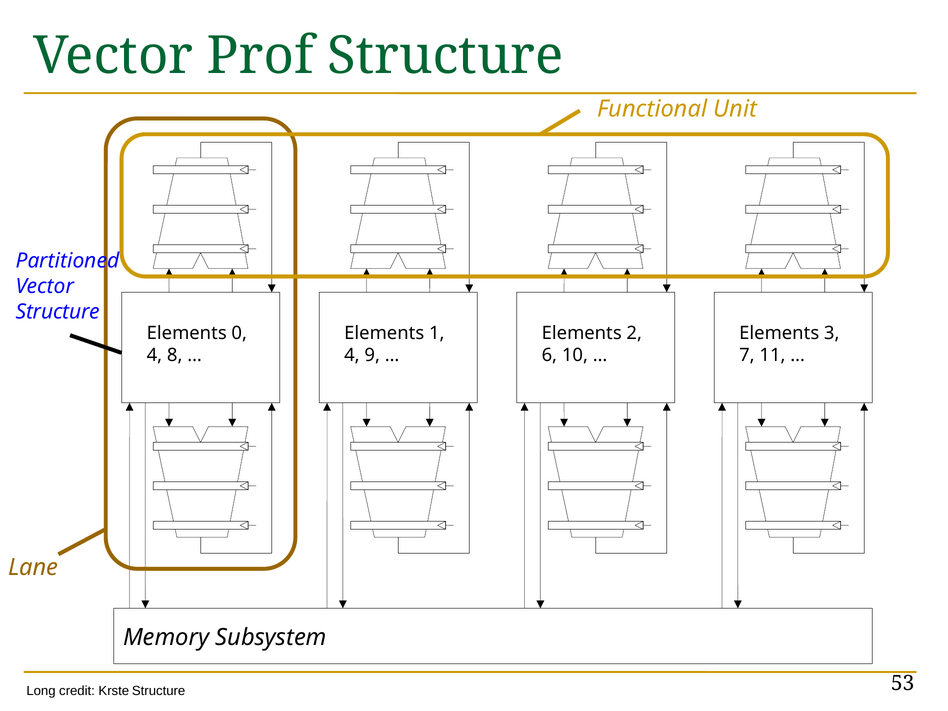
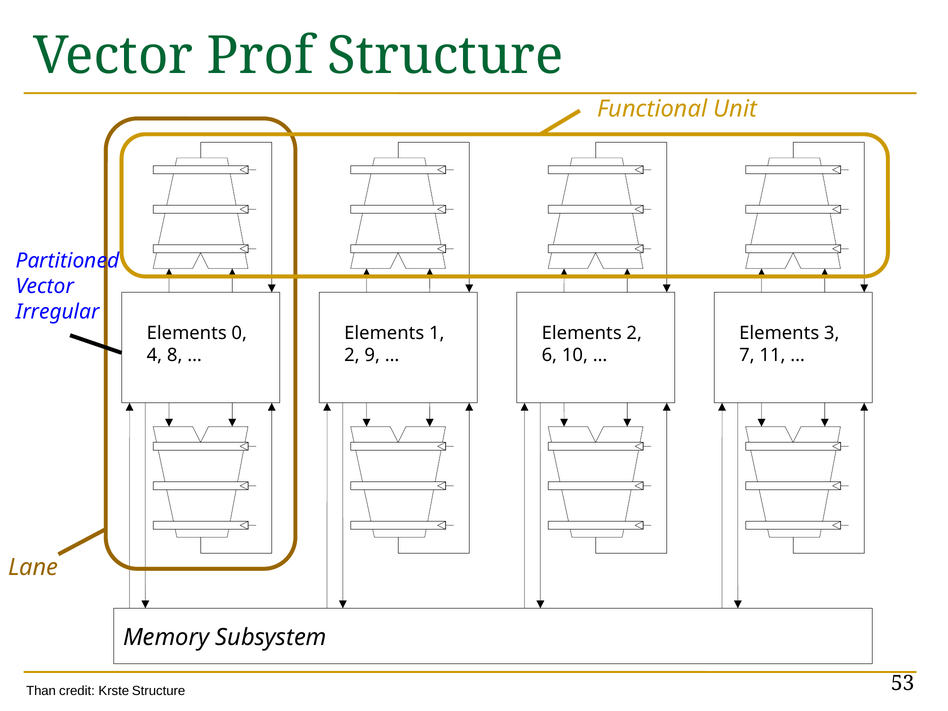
Structure: Structure -> Irregular (58, 312)
4: 4 -> 2 (352, 355)
Long: Long -> Than (41, 691)
